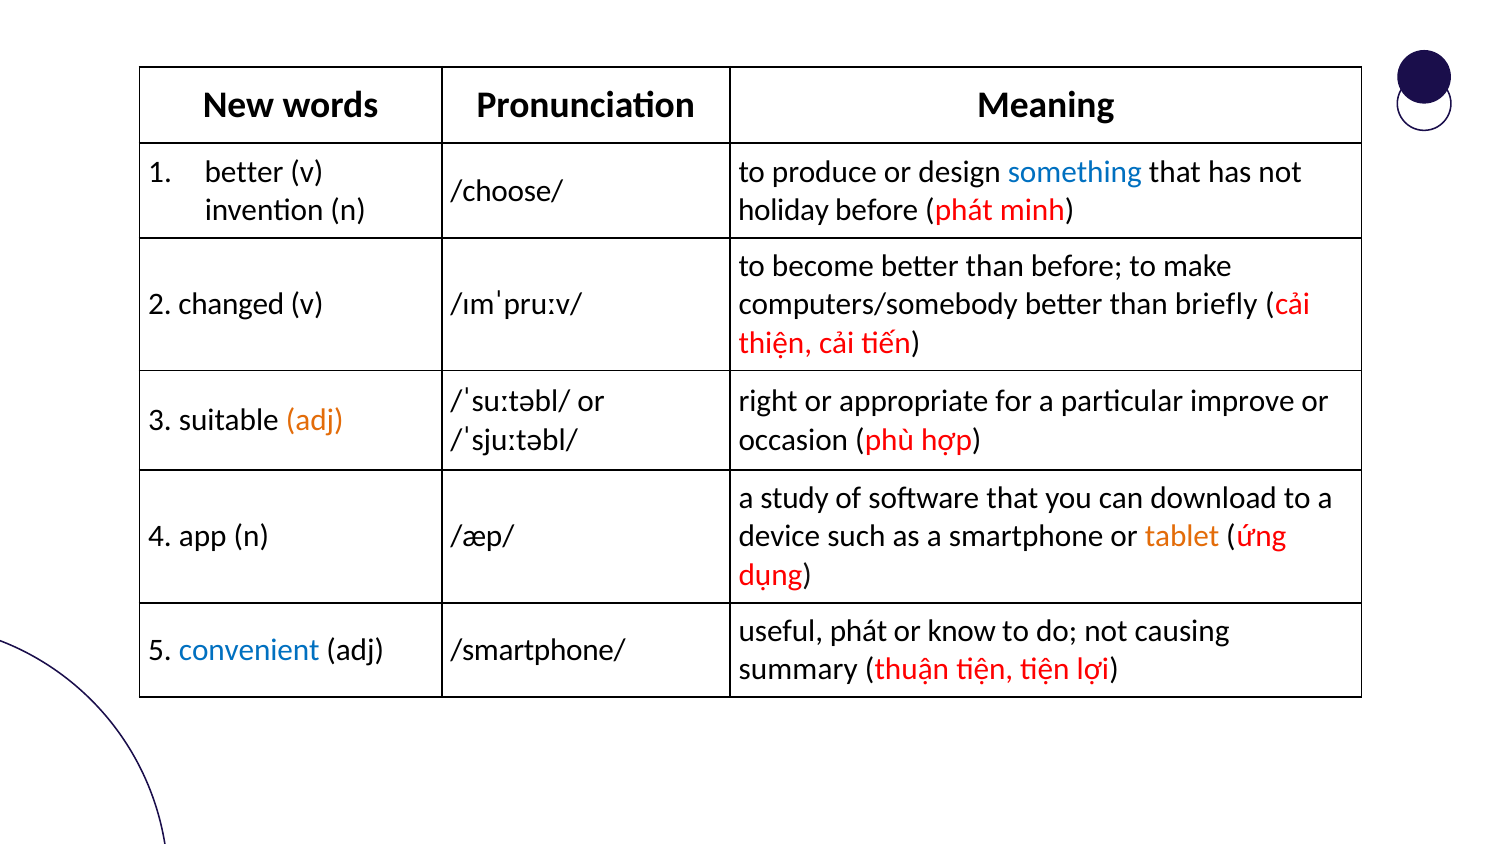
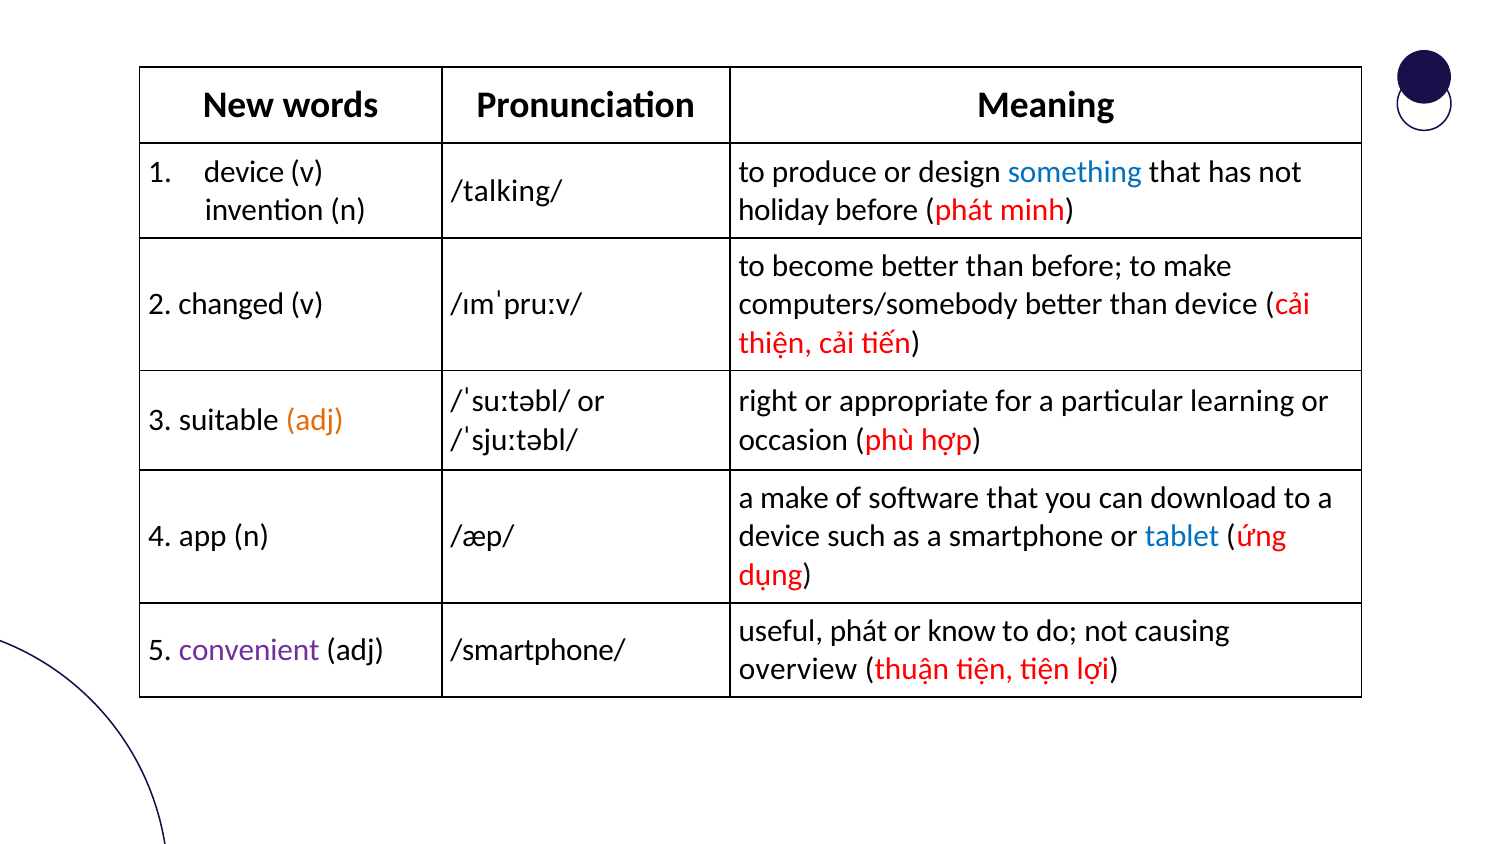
better: better -> device (244, 172)
/choose/: /choose/ -> /talking/ (507, 191)
than briefly: briefly -> device (1216, 305)
improve: improve -> learning (1242, 402)
a study: study -> make (794, 499)
tablet colour: orange -> blue (1182, 537)
convenient colour: blue -> purple (249, 650)
summary: summary -> overview (798, 669)
